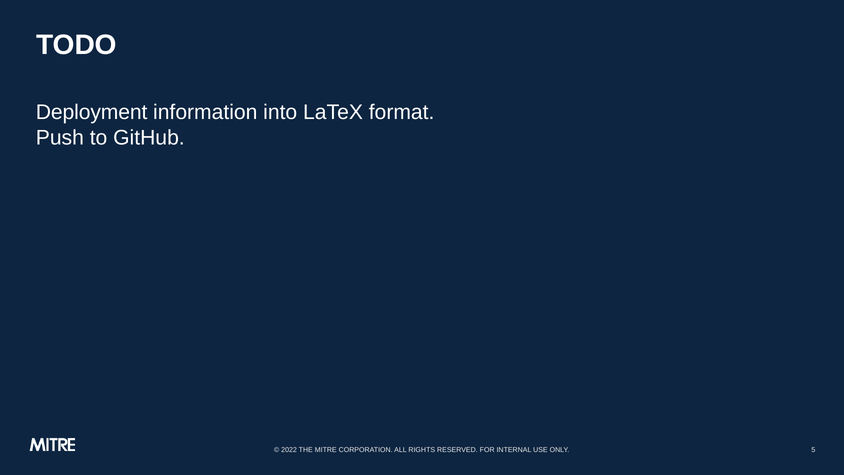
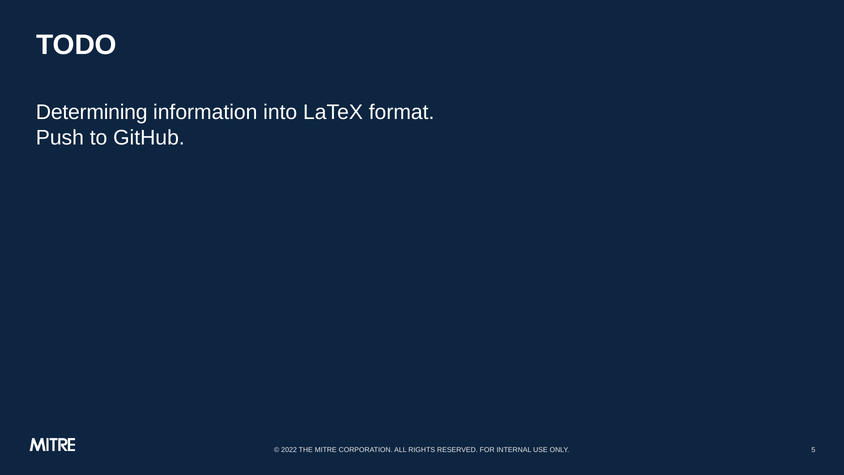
Deployment: Deployment -> Determining (92, 112)
